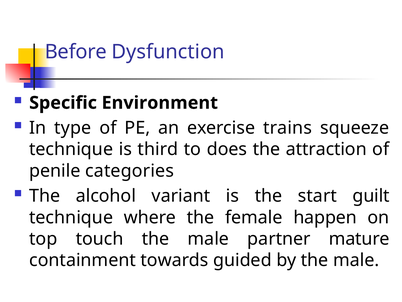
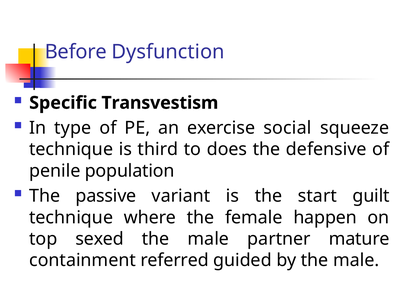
Environment: Environment -> Transvestism (160, 103)
trains: trains -> social (288, 128)
attraction: attraction -> defensive (326, 149)
categories: categories -> population (130, 171)
alcohol: alcohol -> passive (106, 196)
touch: touch -> sexed (100, 239)
towards: towards -> referred (175, 260)
